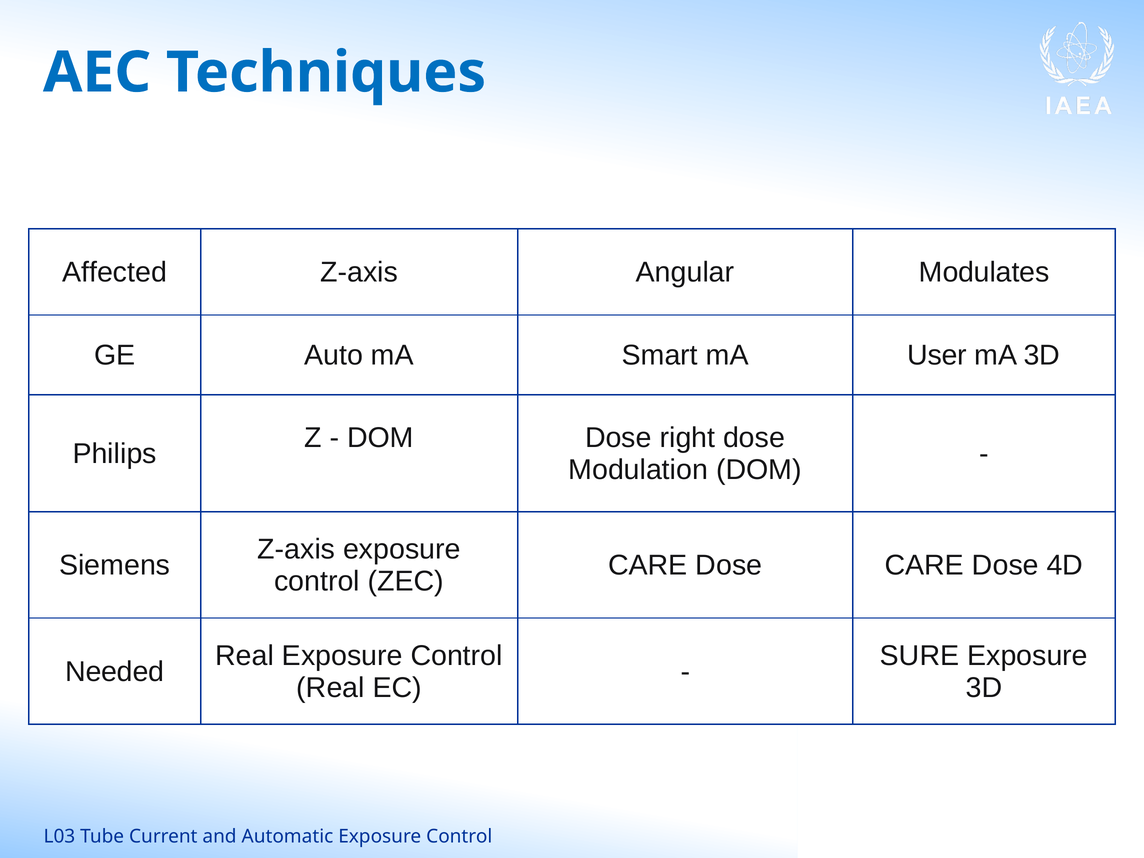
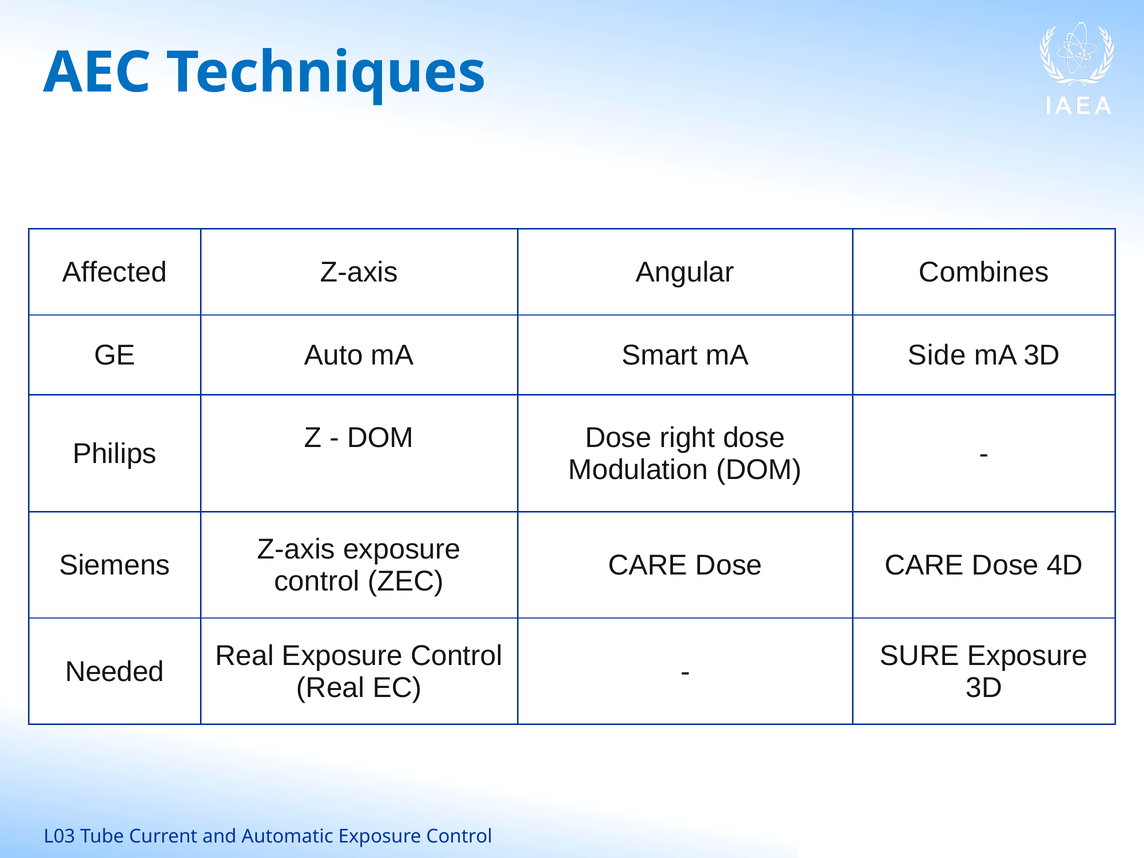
Modulates: Modulates -> Combines (984, 272)
User: User -> Side (937, 355)
